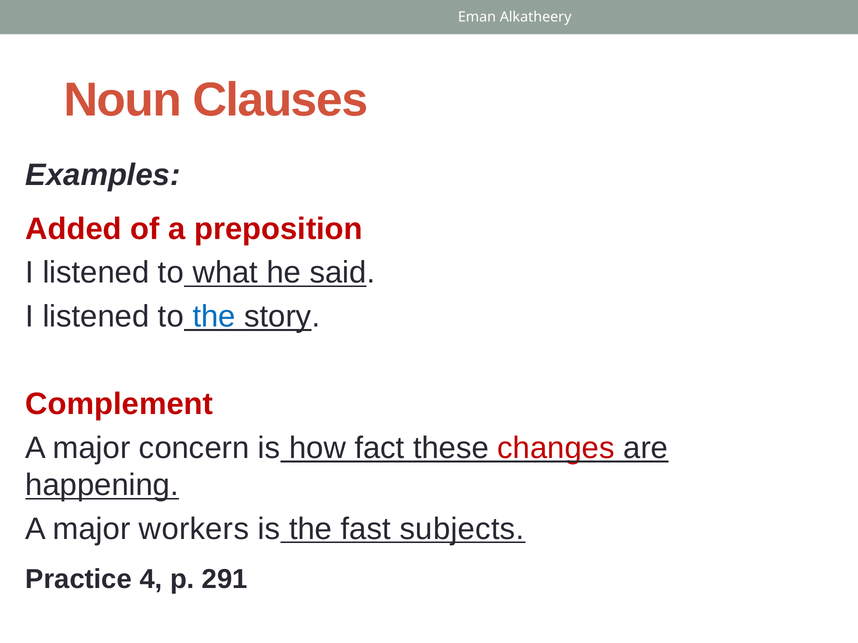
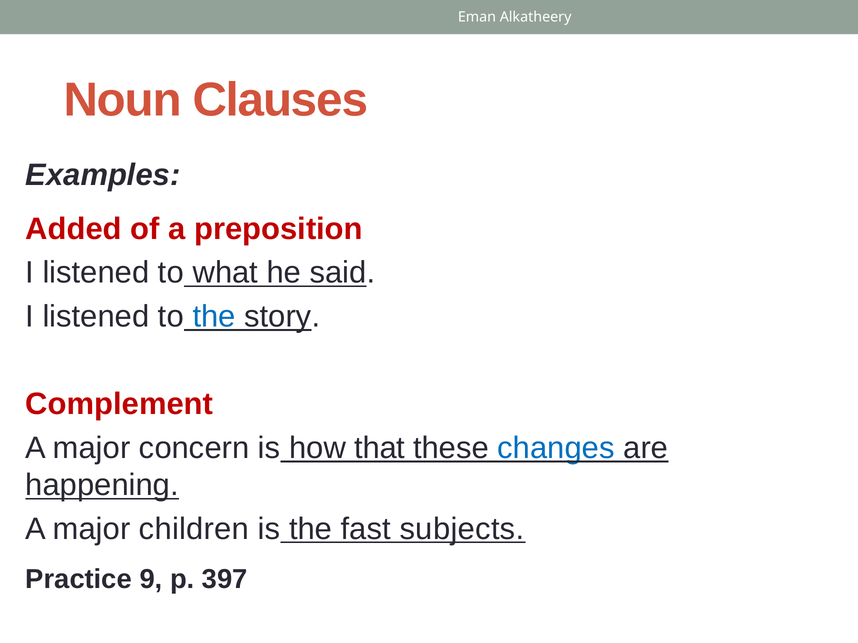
fact: fact -> that (380, 448)
changes colour: red -> blue (556, 448)
workers: workers -> children (194, 529)
4: 4 -> 9 (151, 580)
291: 291 -> 397 (225, 580)
